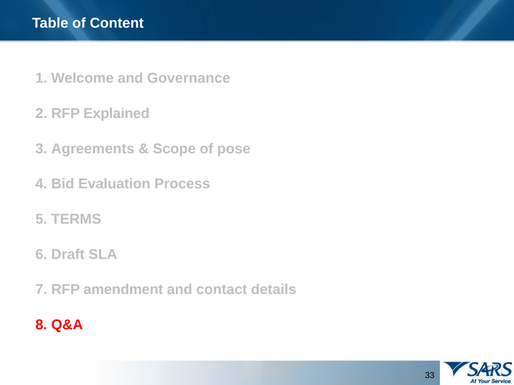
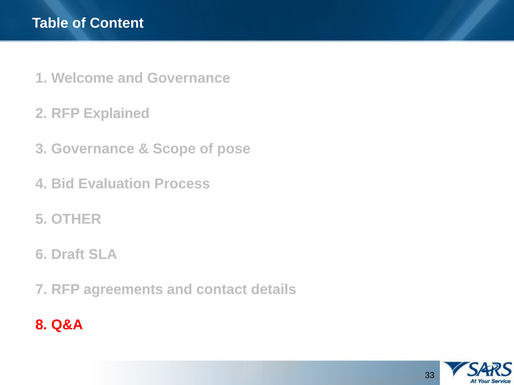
3 Agreements: Agreements -> Governance (93, 149)
TERMS: TERMS -> OTHER (76, 219)
amendment: amendment -> agreements (123, 290)
